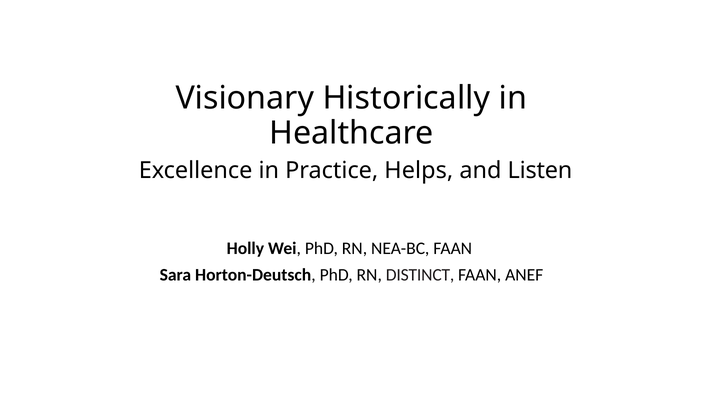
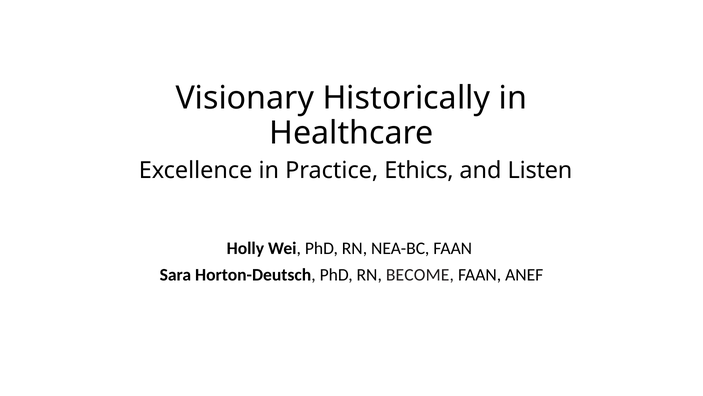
Helps: Helps -> Ethics (419, 170)
DISTINCT: DISTINCT -> BECOME (420, 274)
